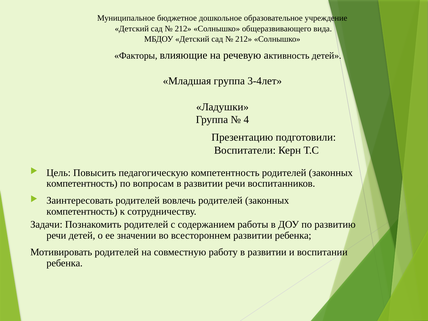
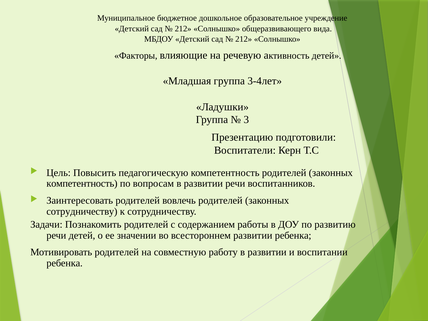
4: 4 -> 3 (246, 120)
компетентность: компетентность -> сотрудничеству (82, 211)
